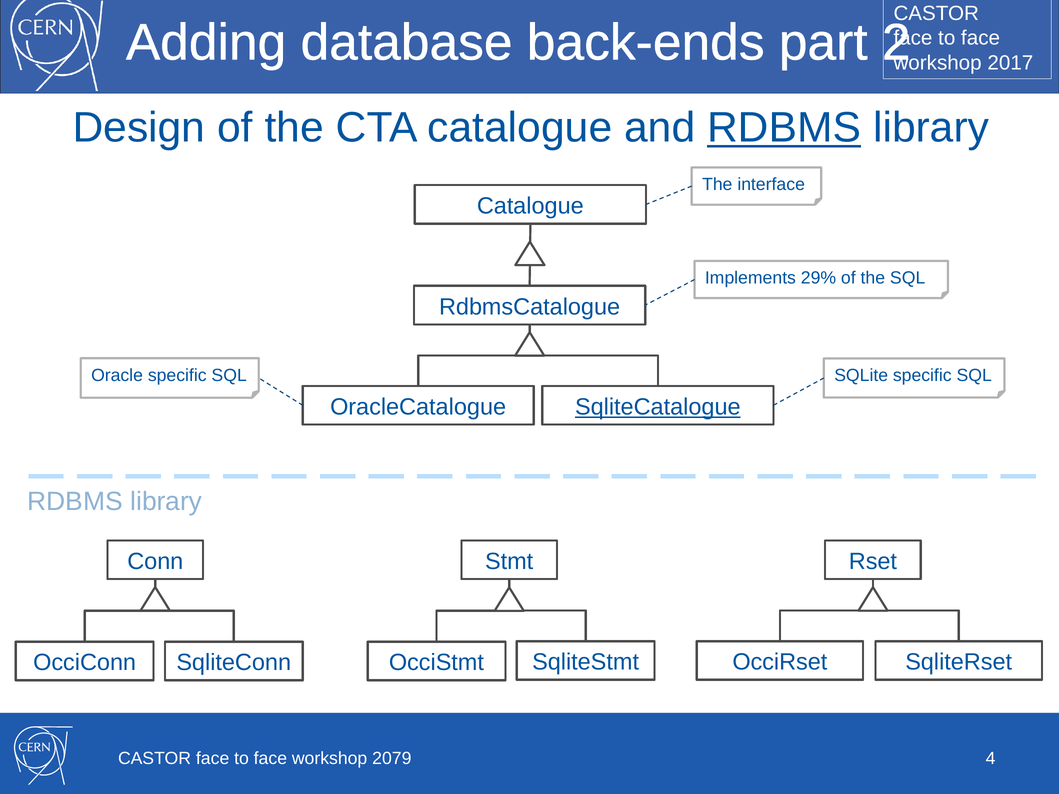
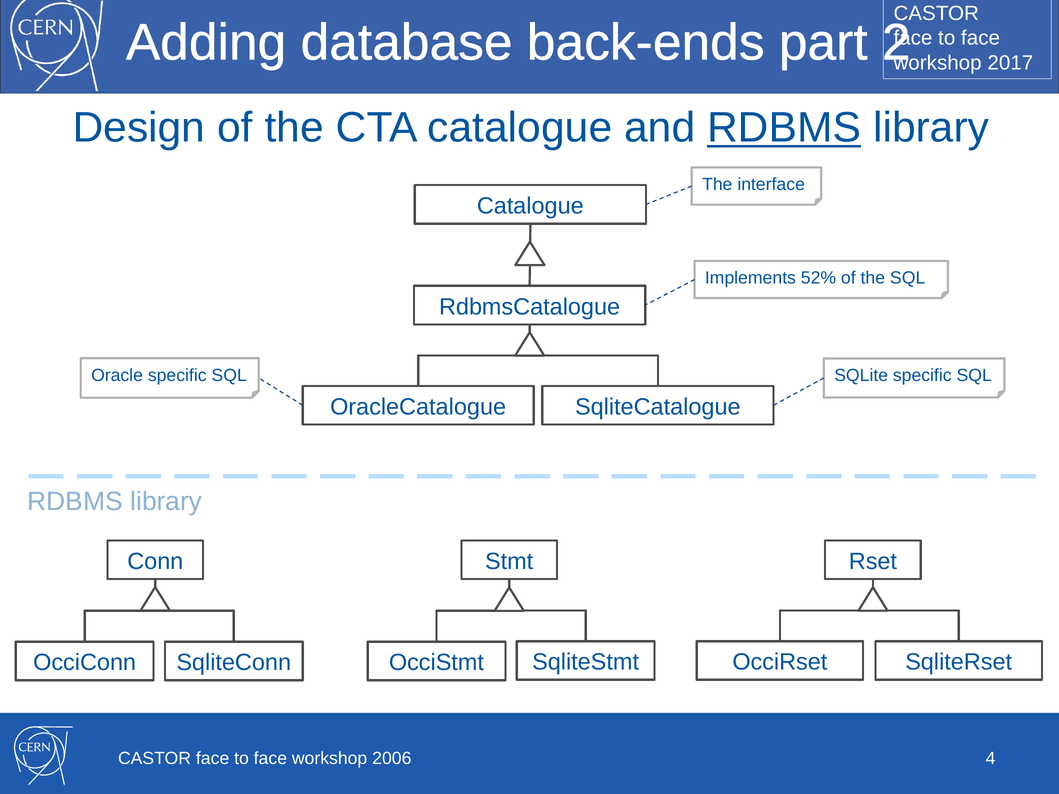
29%: 29% -> 52% (818, 278)
SqliteCatalogue underline: present -> none (658, 407)
2079: 2079 -> 2006 (392, 758)
